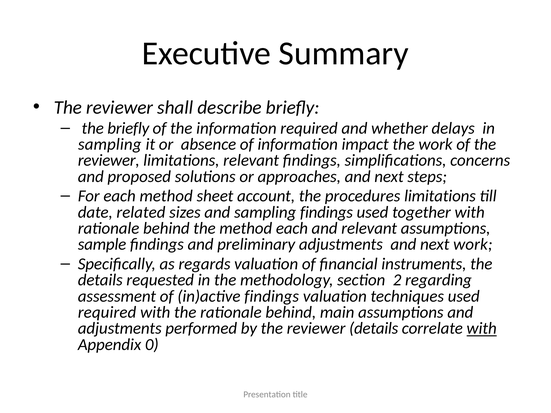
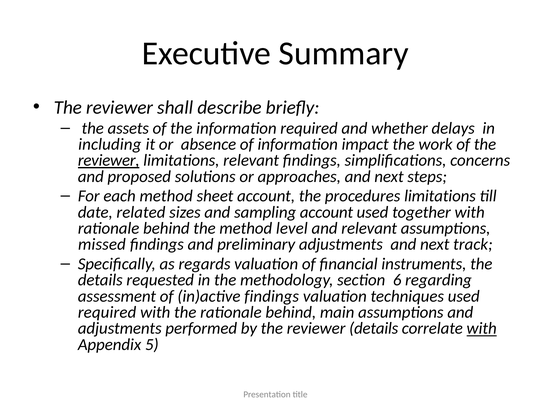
the briefly: briefly -> assets (128, 128)
sampling: sampling -> including (110, 144)
reviewer underline: none -> present (109, 161)
sampling findings: findings -> account (326, 212)
method each: each -> level (292, 228)
sample: sample -> missed (102, 245)
next work: work -> track (473, 245)
2: 2 -> 6 (397, 280)
0: 0 -> 5 (152, 345)
